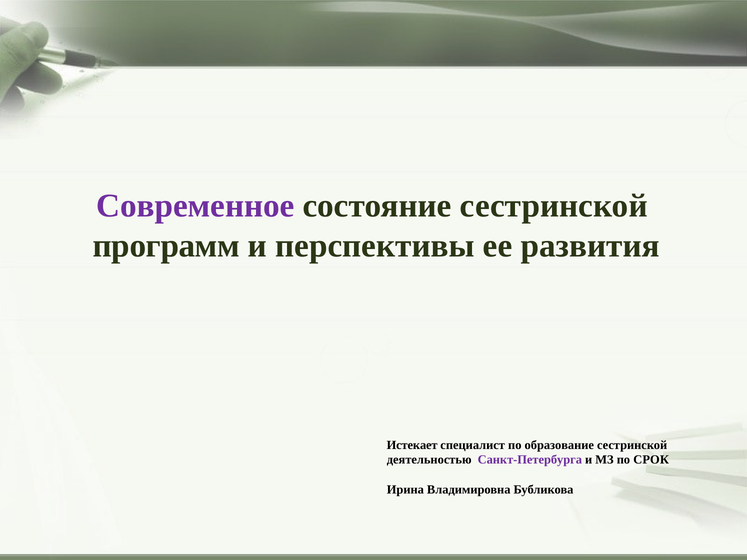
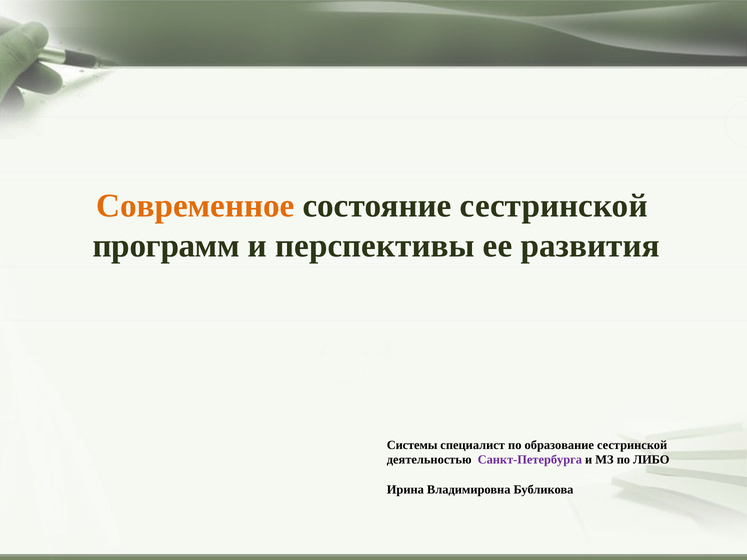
Современное colour: purple -> orange (195, 206)
Истекает: Истекает -> Системы (412, 445)
СРОК: СРОК -> ЛИБО (651, 460)
